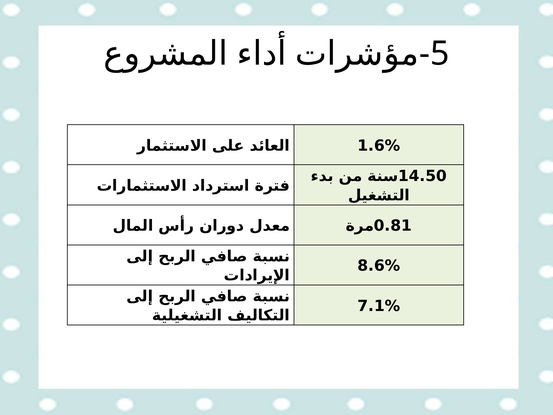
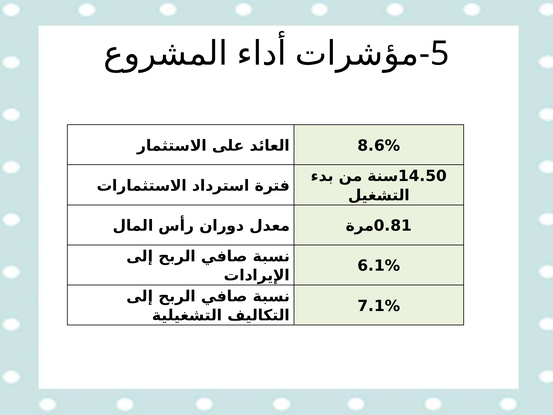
1.6%: 1.6% -> 8.6% (379, 146)
8.6%: 8.6% -> 6.1% (379, 266)
